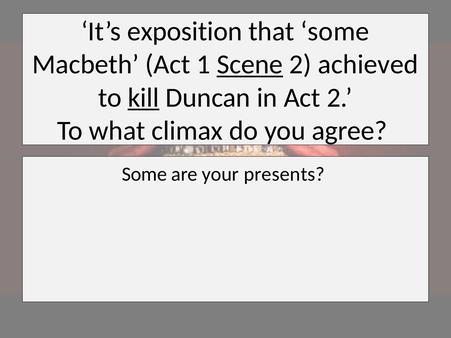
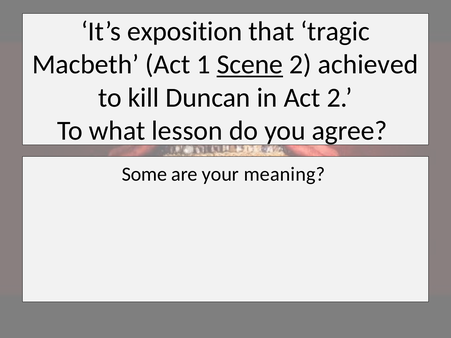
that some: some -> tragic (335, 32)
kill underline: present -> none (144, 98)
climax: climax -> lesson (187, 131)
presents: presents -> meaning (284, 174)
